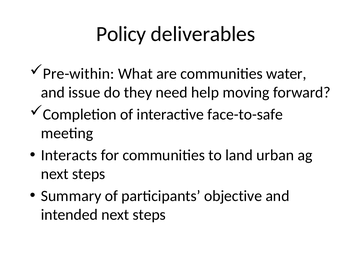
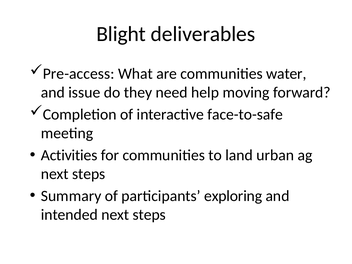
Policy: Policy -> Blight (121, 34)
Pre-within: Pre-within -> Pre-access (79, 74)
Interacts: Interacts -> Activities (69, 155)
objective: objective -> exploring (233, 196)
